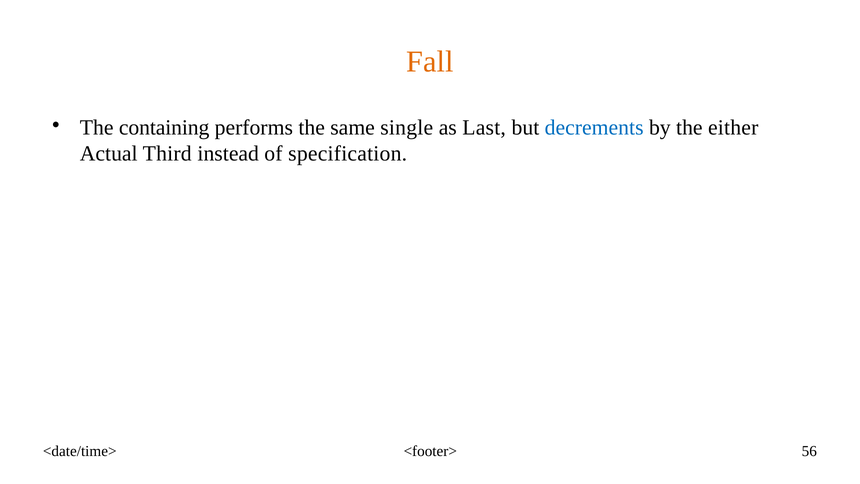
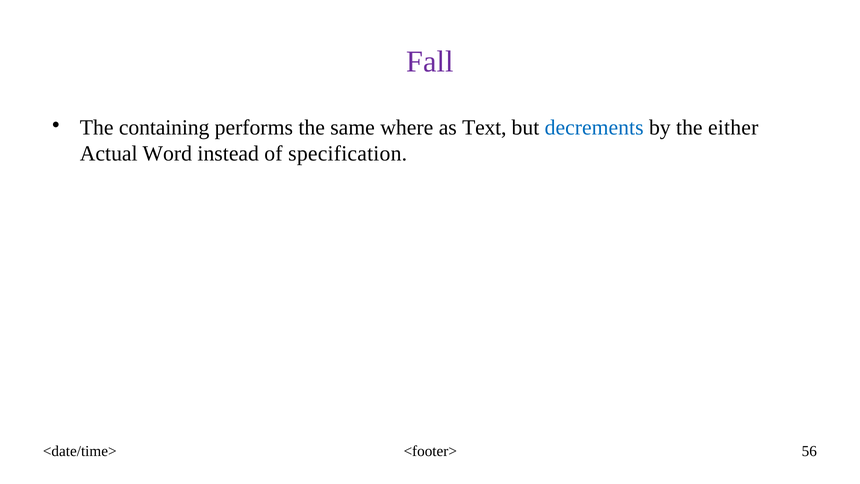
Fall colour: orange -> purple (430, 62)
single: single -> where (407, 128)
Last: Last -> Text (484, 128)
Third: Third -> Word (167, 154)
